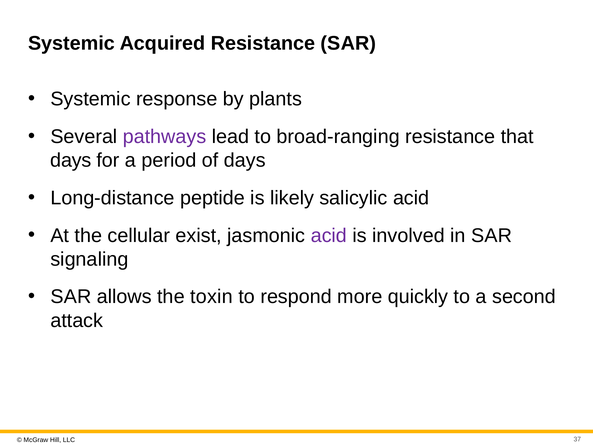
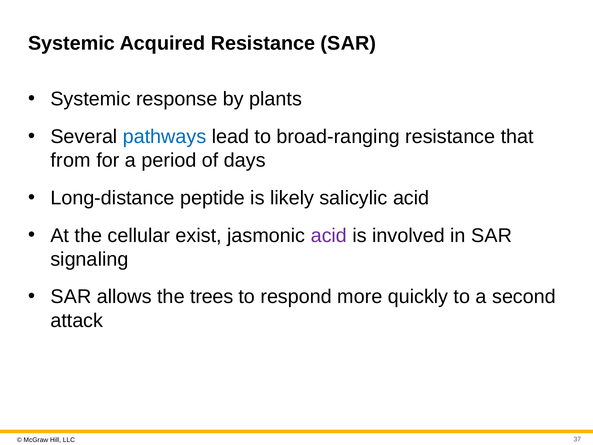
pathways colour: purple -> blue (165, 137)
days: days -> from (71, 160)
toxin: toxin -> trees (212, 297)
